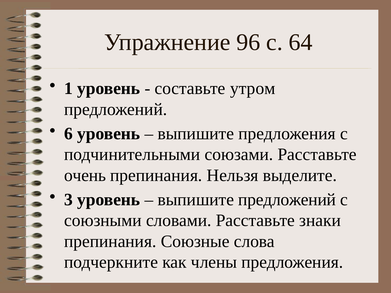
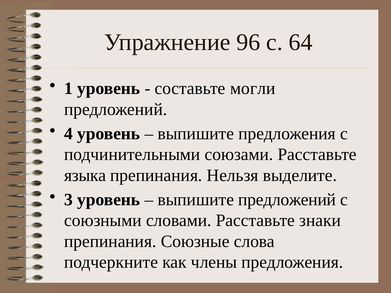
утром: утром -> могли (253, 89)
6: 6 -> 4 (69, 134)
очень: очень -> языка (85, 175)
